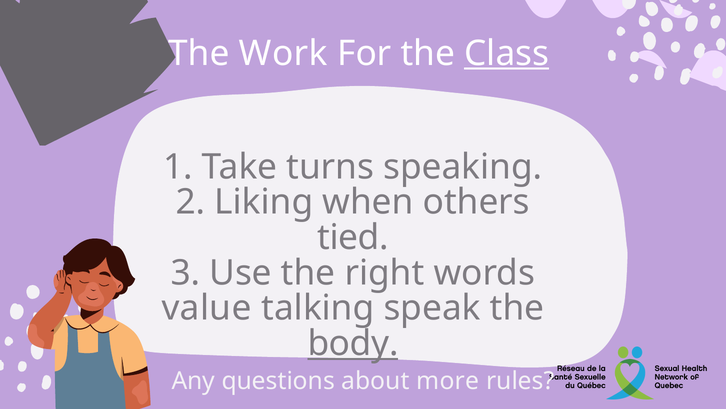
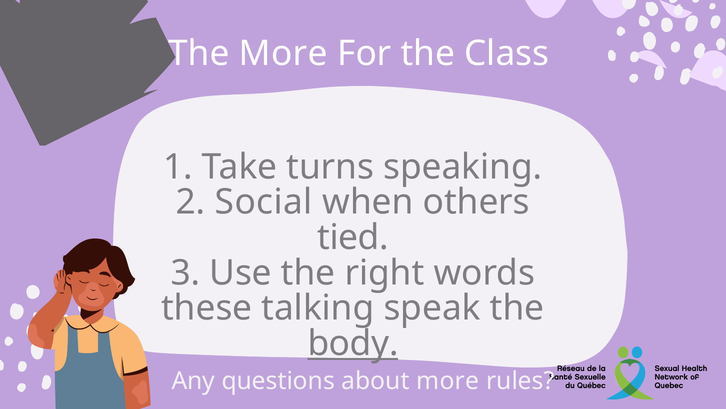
The Work: Work -> More (283, 53)
Class underline: present -> none (507, 53)
Liking: Liking -> Social (264, 202)
value: value -> these (207, 308)
